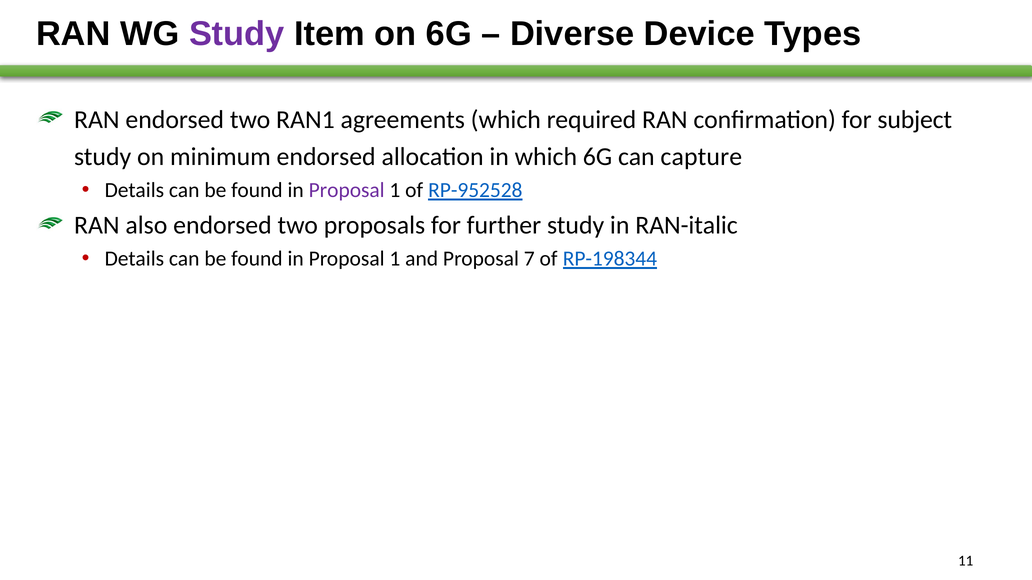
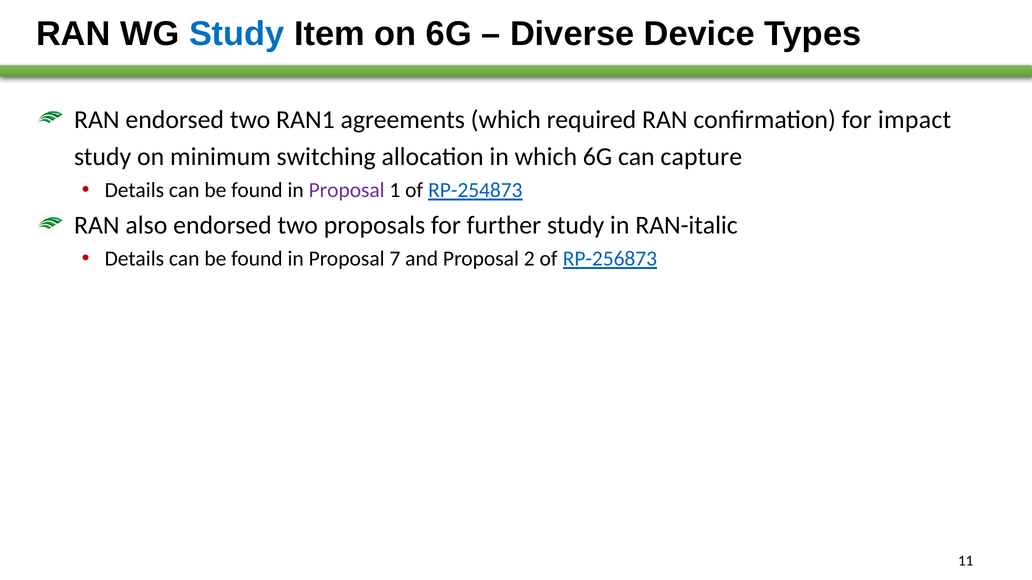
Study colour: purple -> blue (237, 34)
subject: subject -> impact (915, 120)
minimum endorsed: endorsed -> switching (326, 157)
RP-952528: RP-952528 -> RP-254873 (475, 190)
1: 1 -> 7 (395, 259)
7: 7 -> 2 (529, 259)
RP-198344: RP-198344 -> RP-256873 (610, 259)
